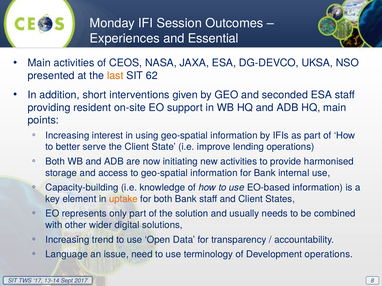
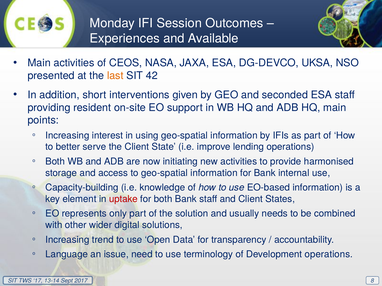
Essential: Essential -> Available (213, 38)
62: 62 -> 42 (152, 76)
uptake colour: orange -> red (123, 199)
